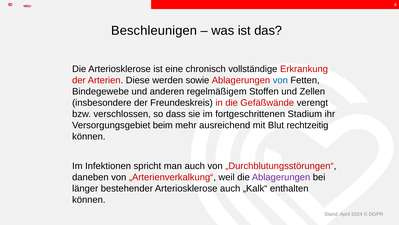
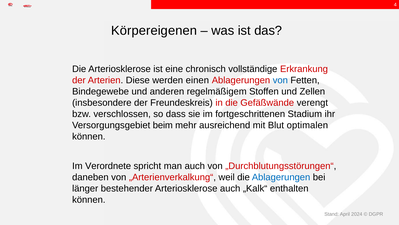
Beschleunigen: Beschleunigen -> Körpereigenen (154, 31)
sowie: sowie -> einen (197, 80)
rechtzeitig: rechtzeitig -> optimalen (307, 125)
Infektionen: Infektionen -> Verordnete (108, 166)
Ablagerungen colour: purple -> blue (281, 177)
